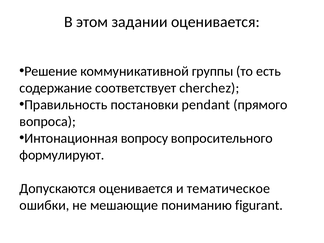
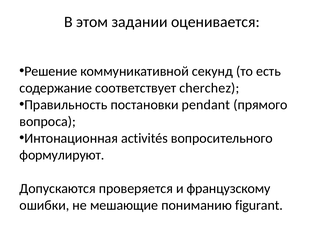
группы: группы -> секунд (212, 71)
вопросу: вопросу -> activités (144, 138)
Допускаются оценивается: оценивается -> проверяется (136, 189)
тематическое: тематическое -> французскому (229, 189)
